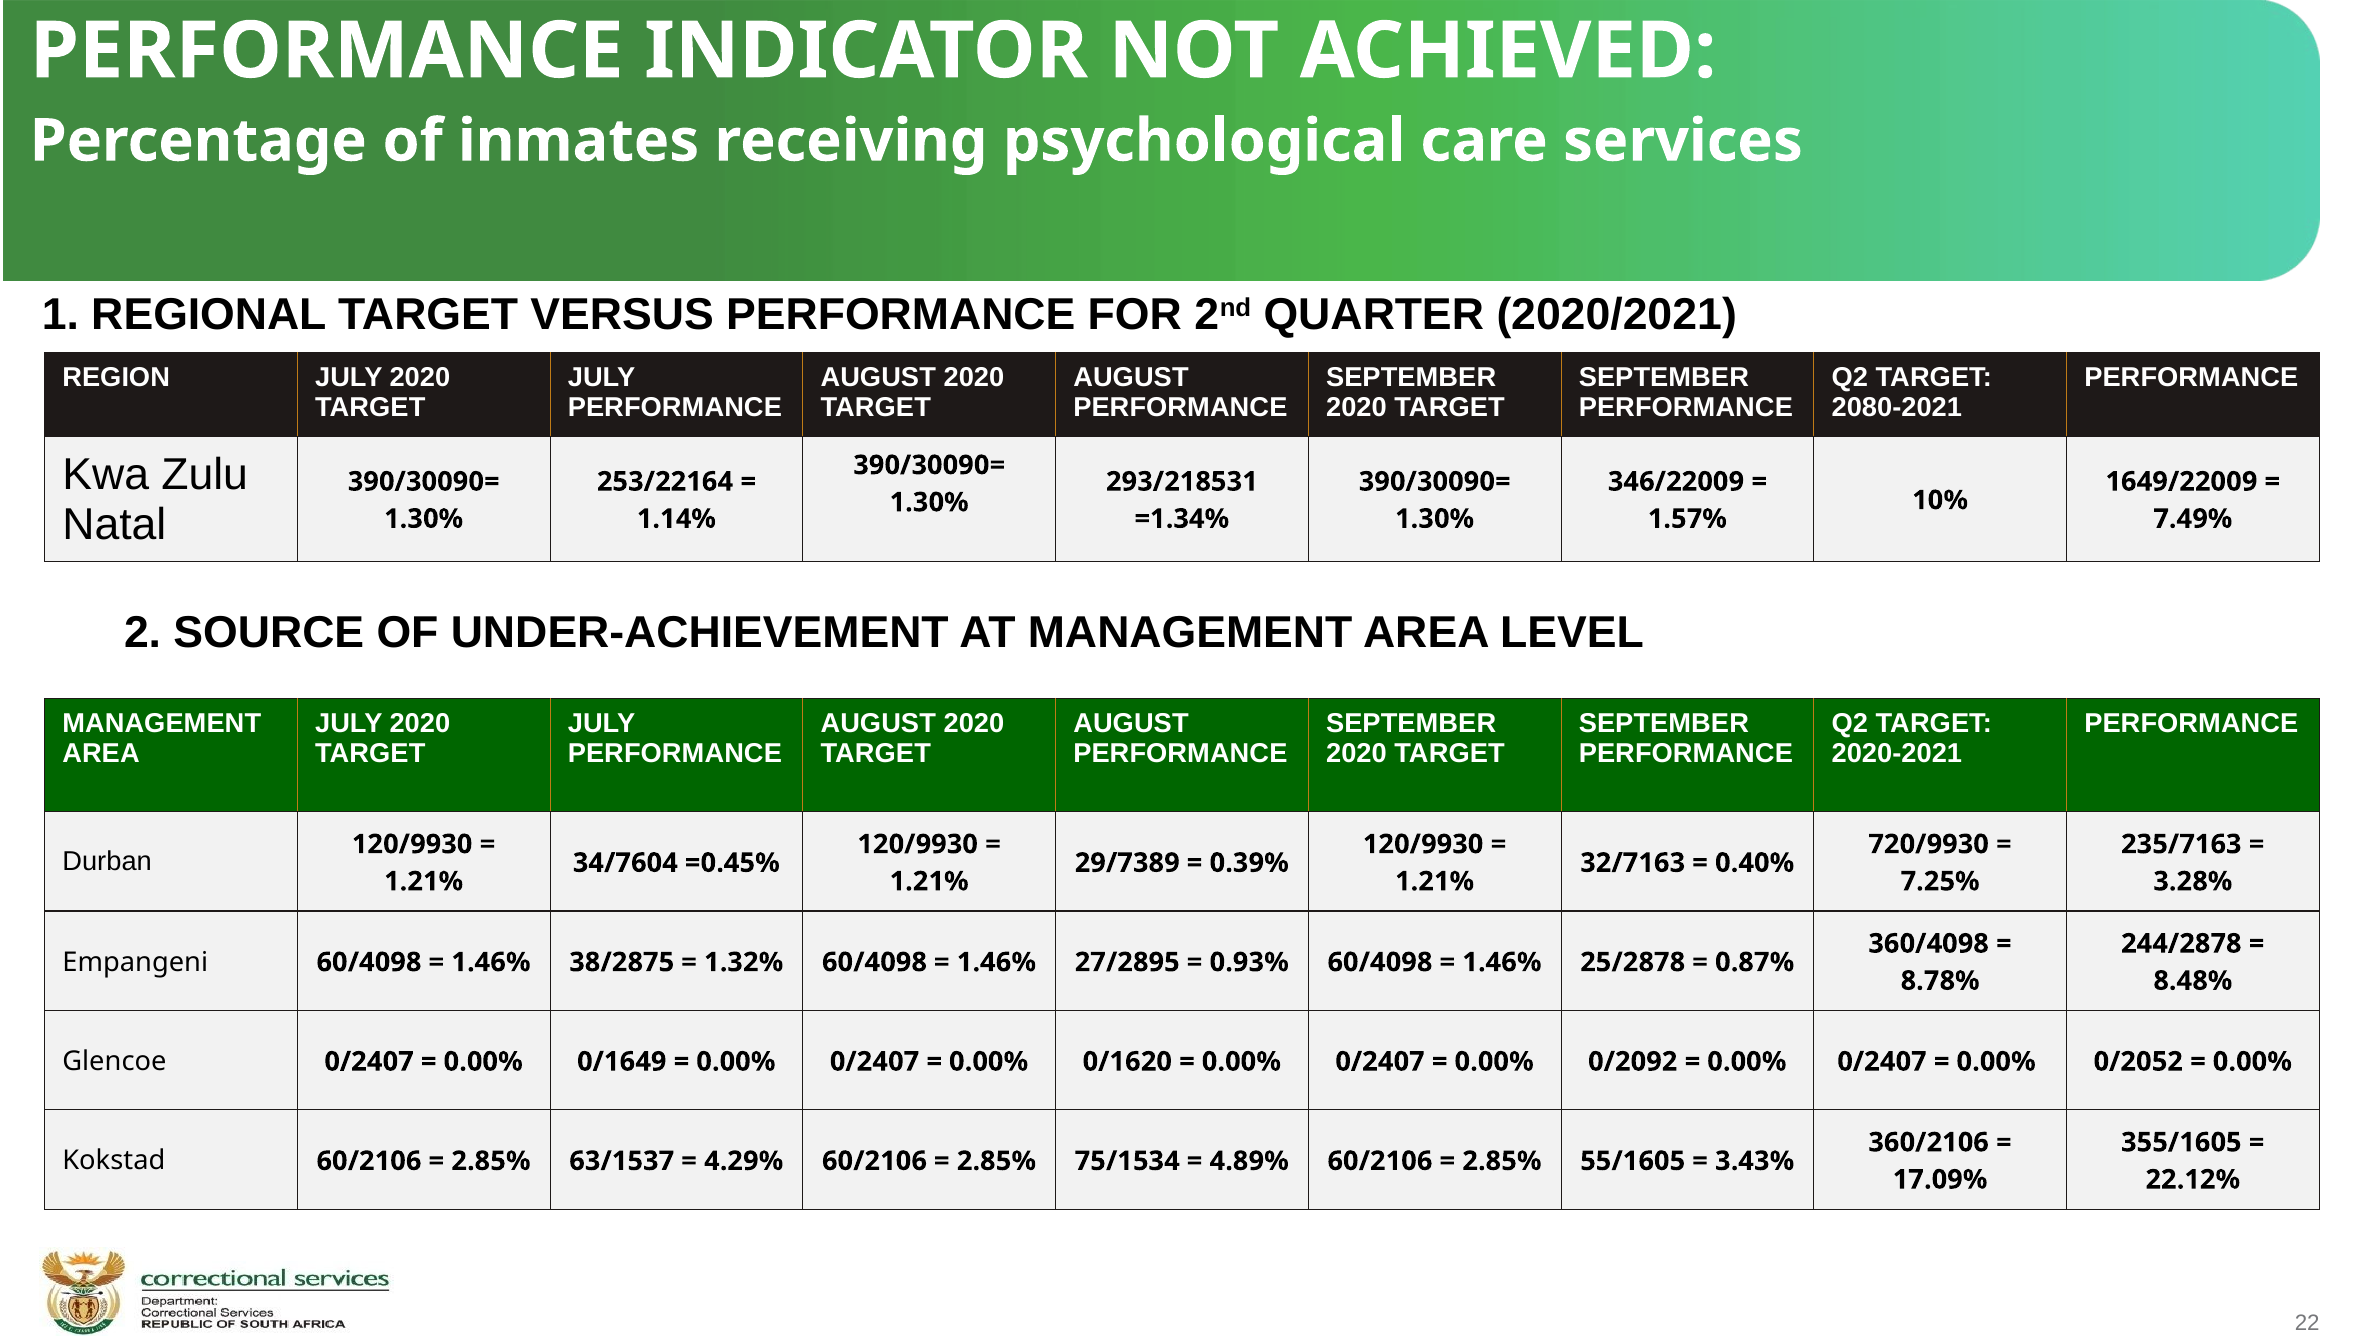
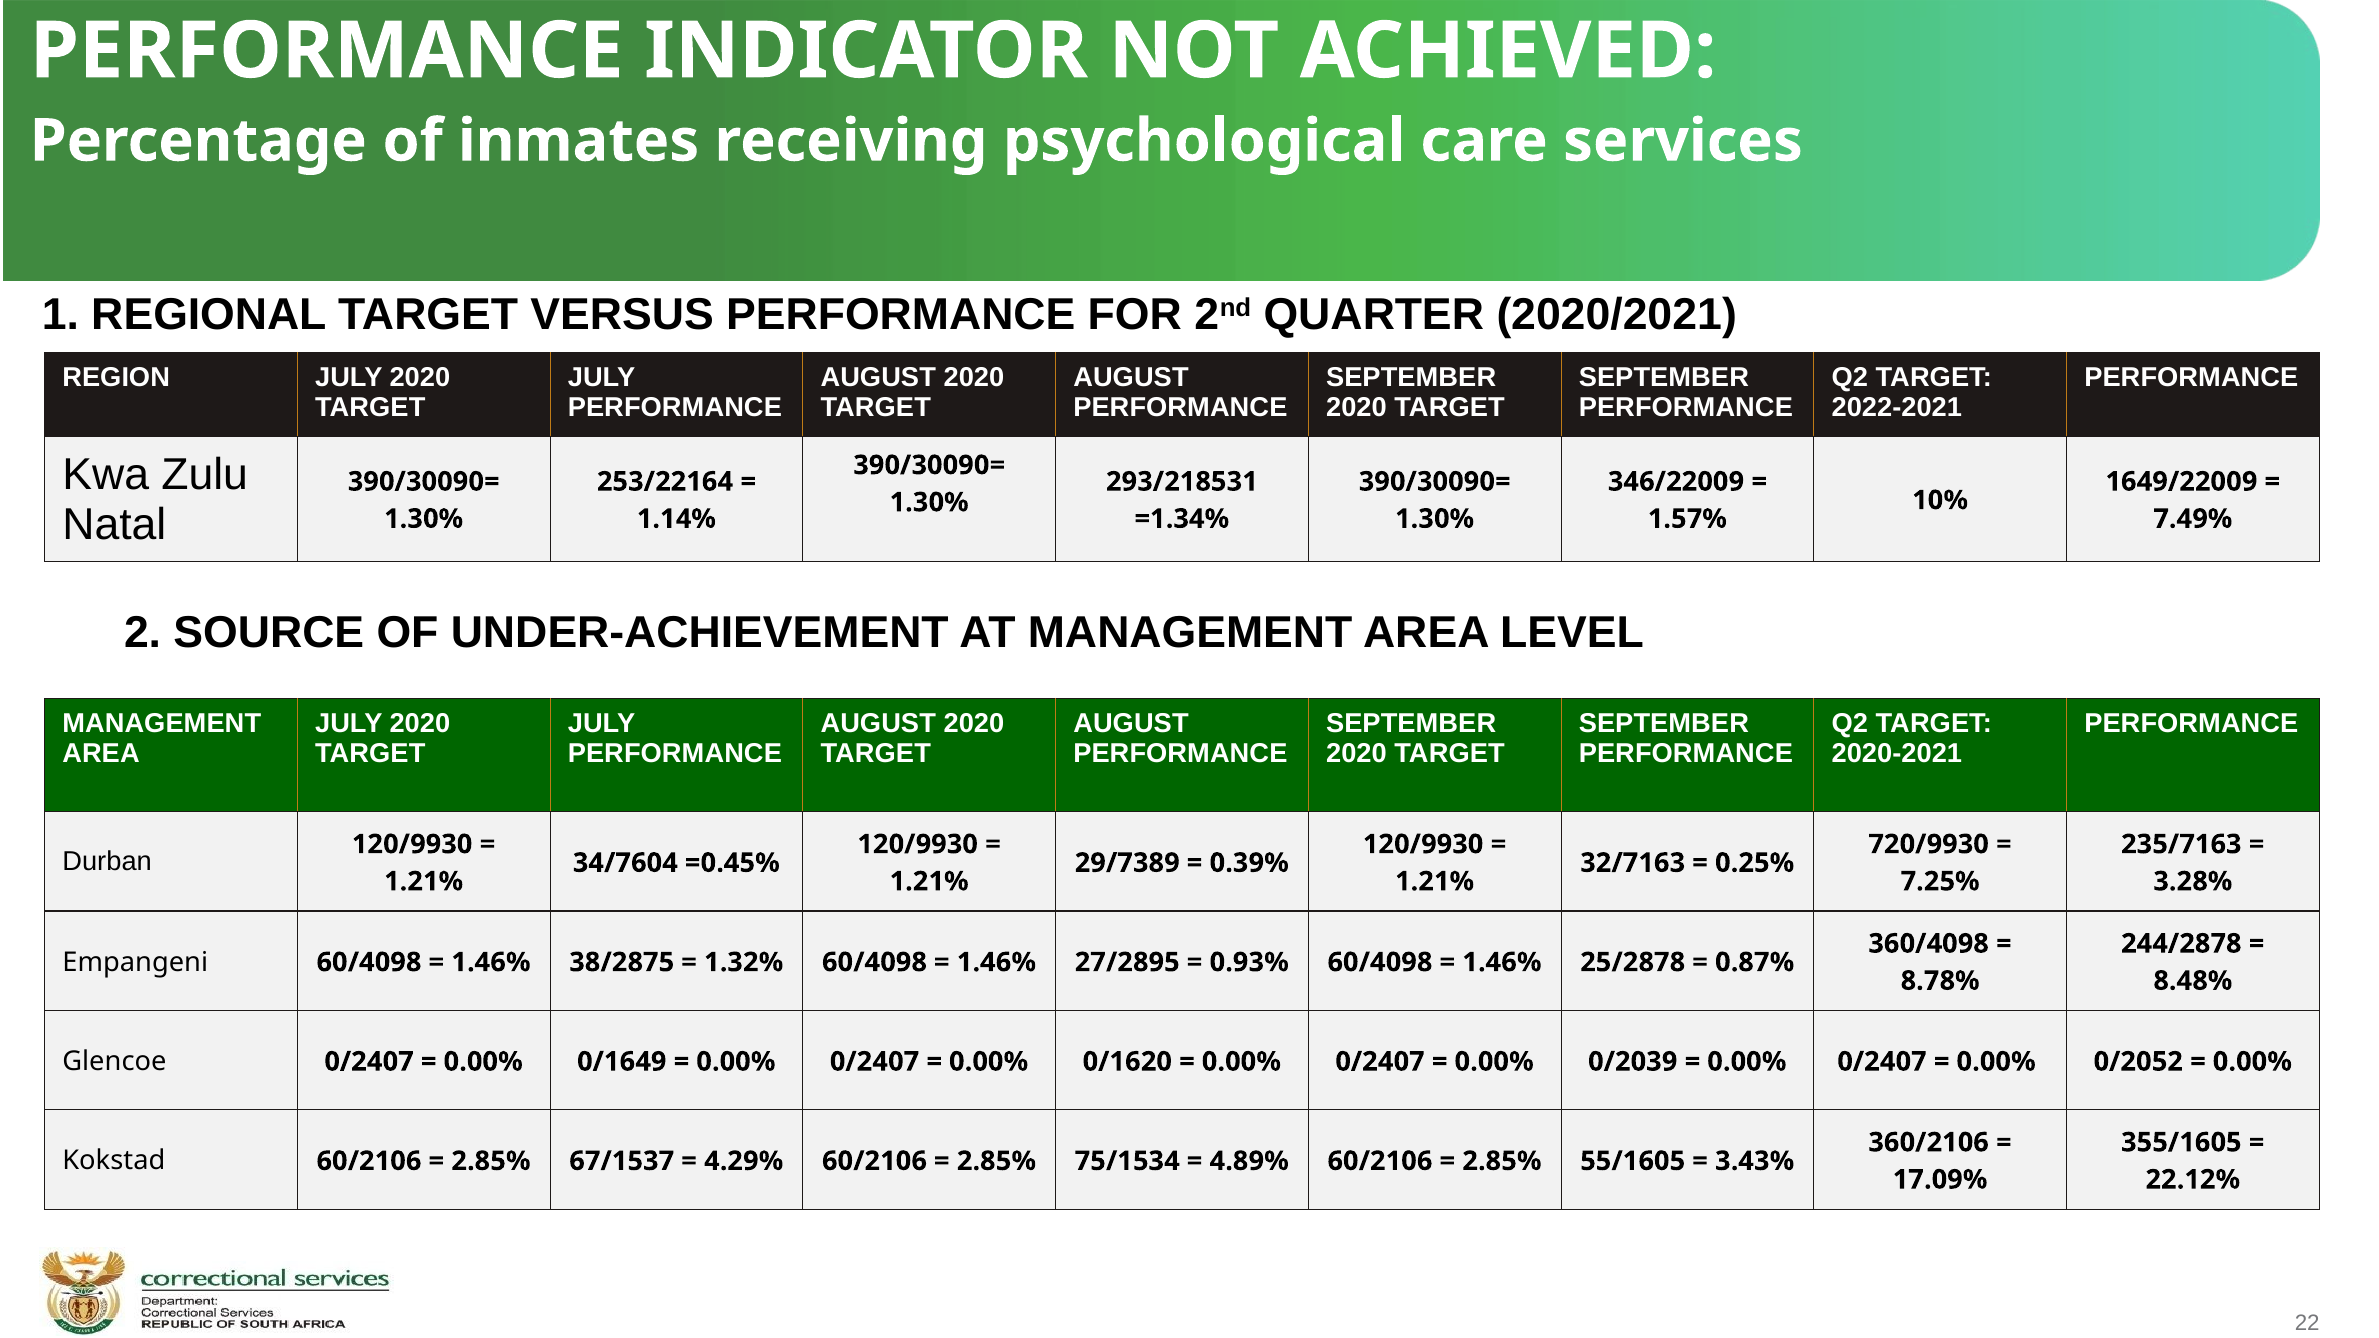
2080-2021: 2080-2021 -> 2022-2021 (1897, 408)
0.40%: 0.40% -> 0.25% (1755, 863)
0/2092: 0/2092 -> 0/2039 (1633, 1062)
63/1537: 63/1537 -> 67/1537 (622, 1161)
